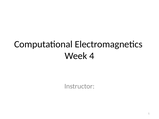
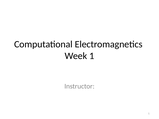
Week 4: 4 -> 1 (92, 56)
